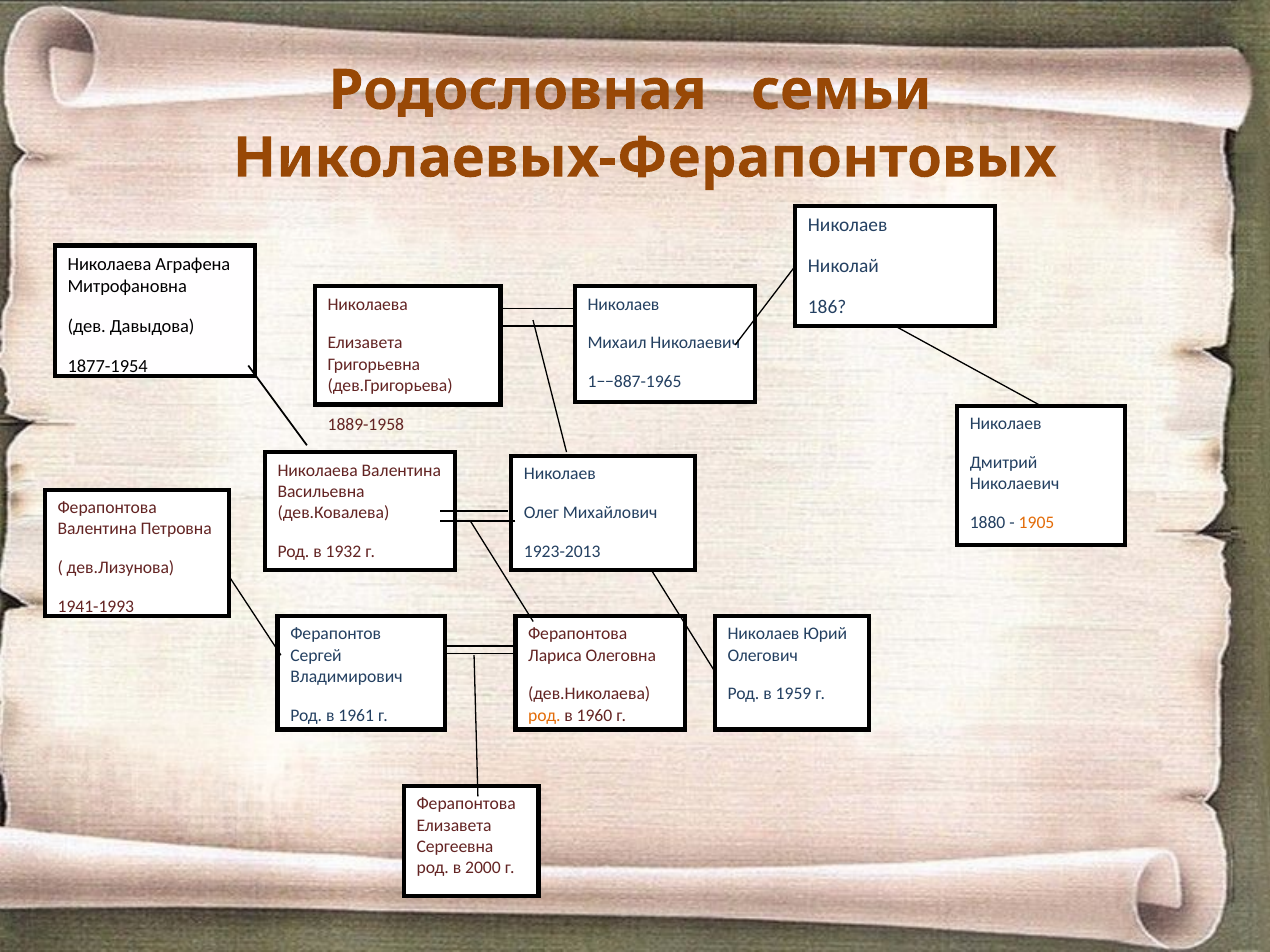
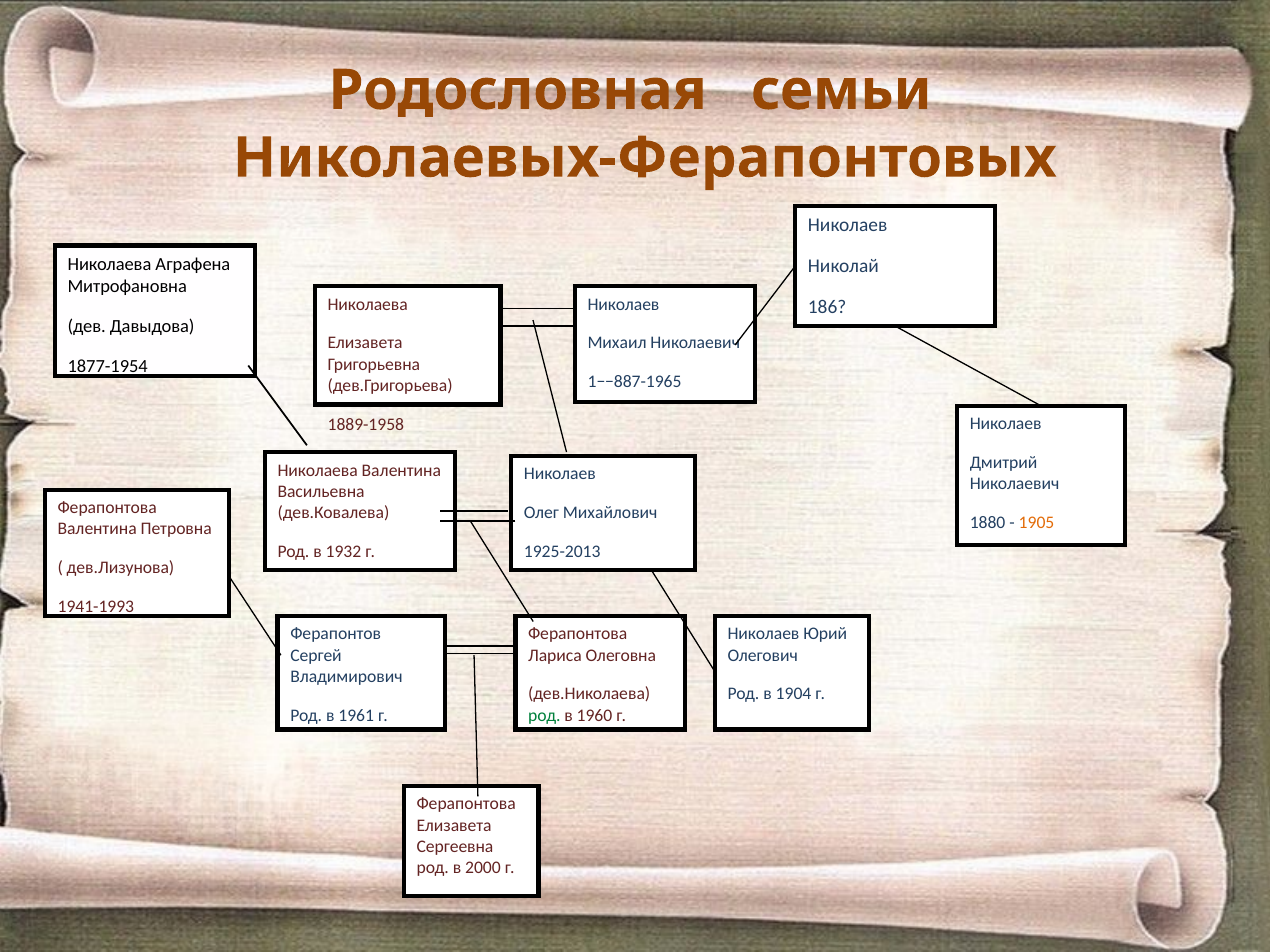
1923-2013: 1923-2013 -> 1925-2013 (562, 552)
1959: 1959 -> 1904 (794, 694)
род colour: orange -> green (544, 716)
